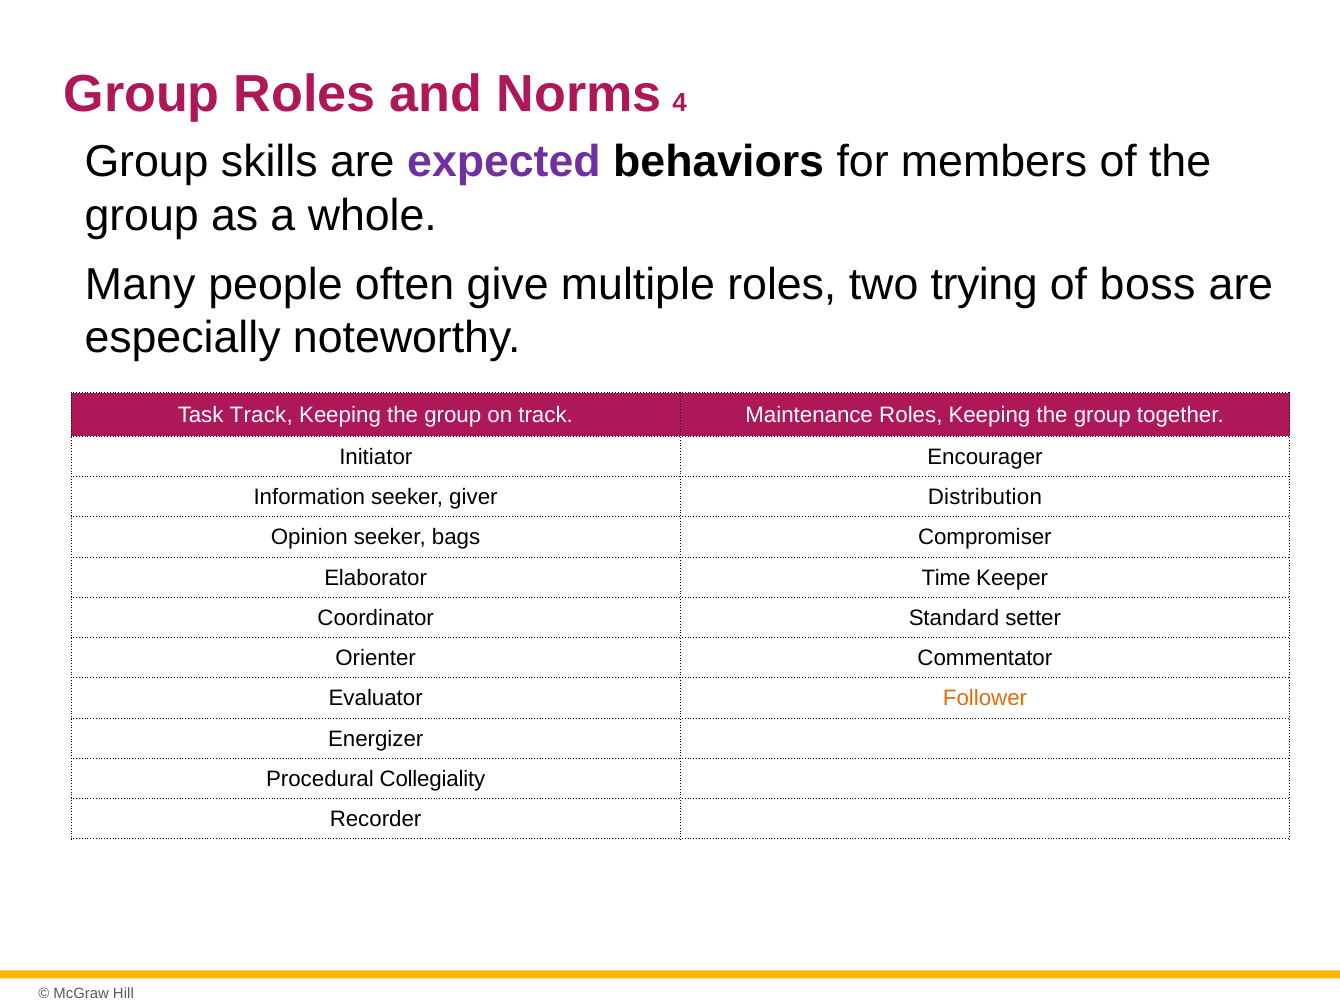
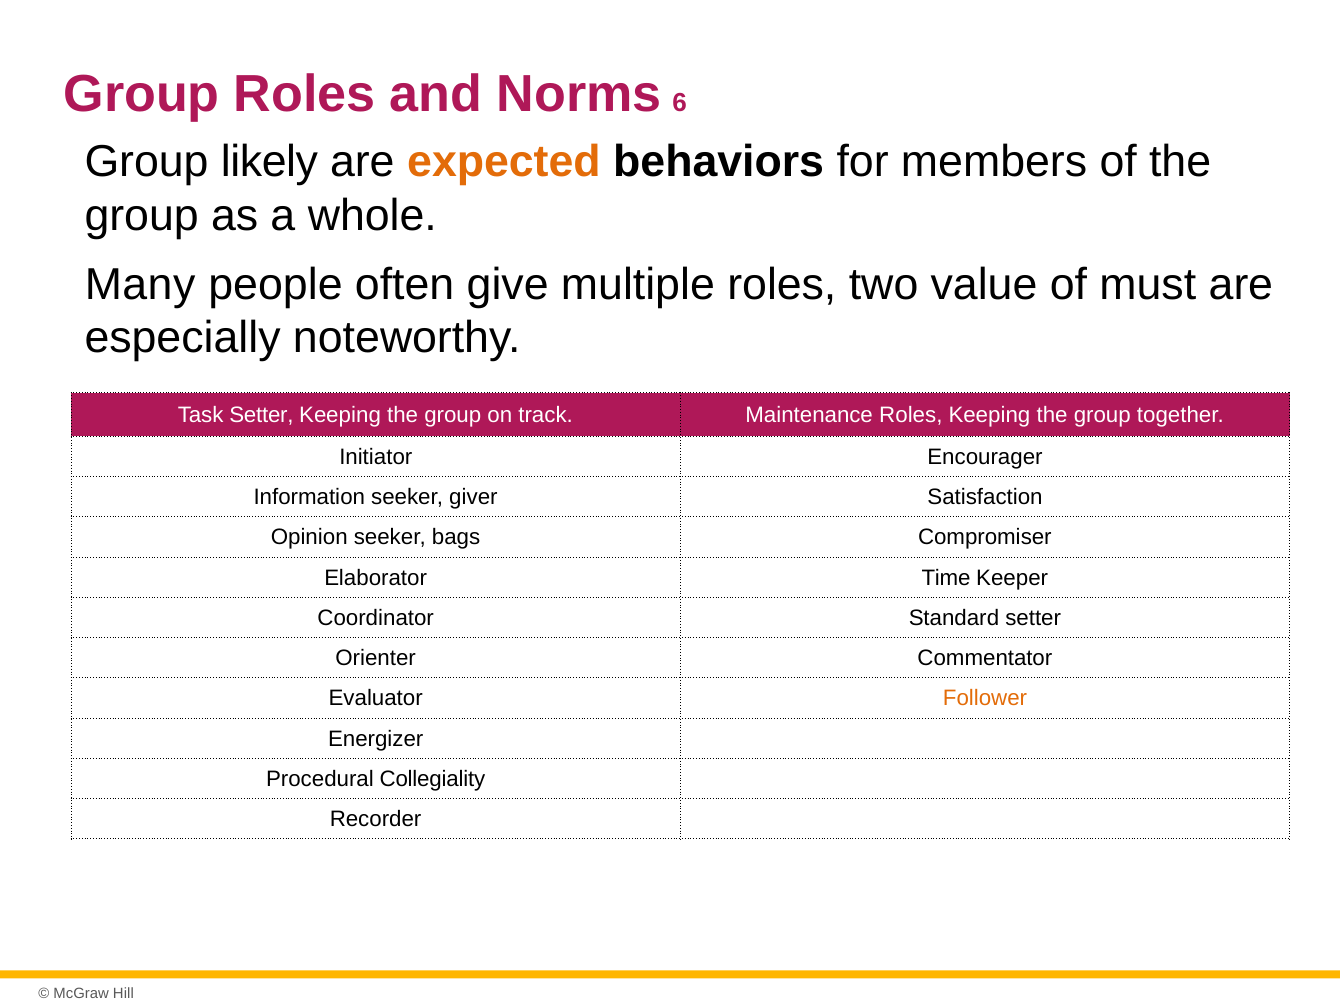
4: 4 -> 6 (680, 103)
skills: skills -> likely (269, 162)
expected colour: purple -> orange (504, 162)
trying: trying -> value (984, 284)
boss: boss -> must (1148, 284)
Task Track: Track -> Setter (261, 415)
Distribution: Distribution -> Satisfaction (985, 497)
